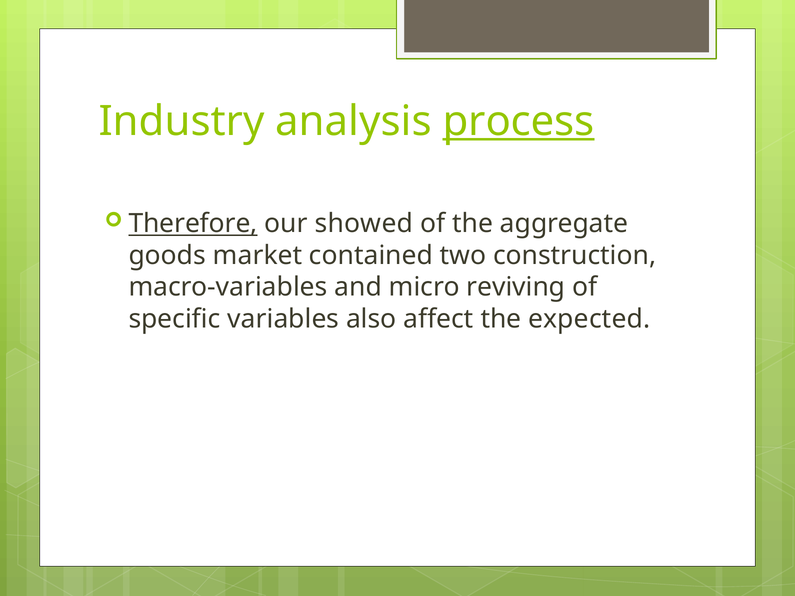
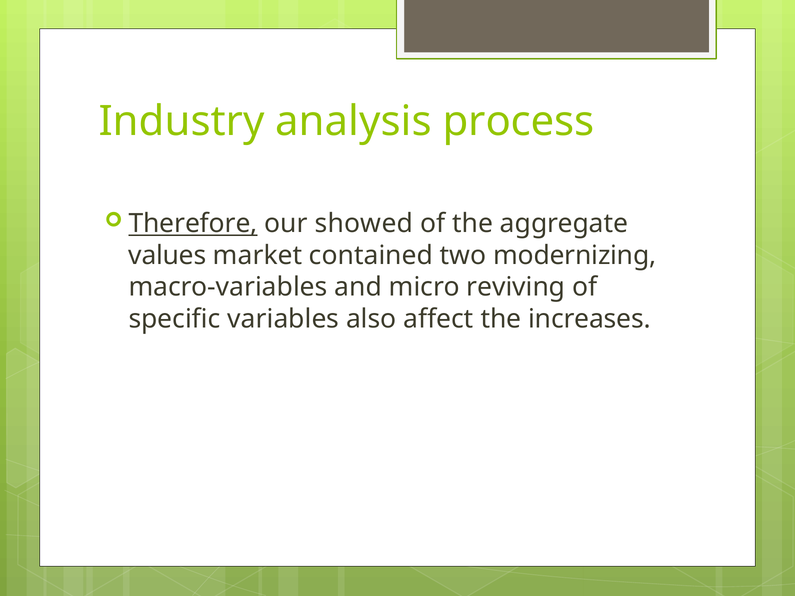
process underline: present -> none (519, 121)
goods: goods -> values (167, 256)
construction: construction -> modernizing (575, 256)
expected: expected -> increases (589, 319)
